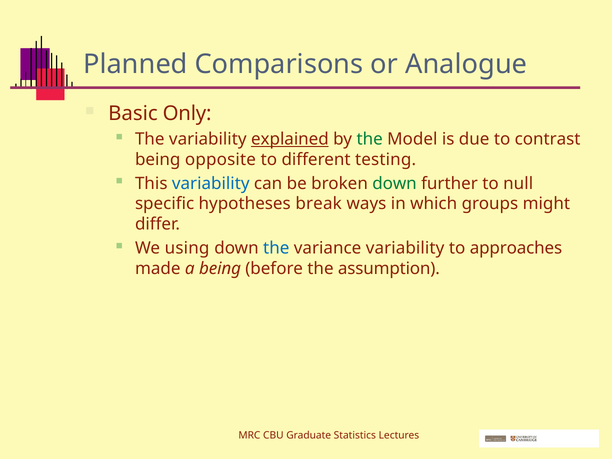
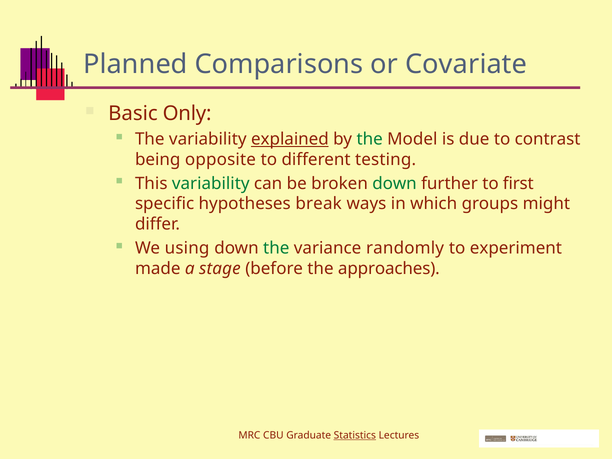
Analogue: Analogue -> Covariate (466, 64)
variability colour: blue -> green (211, 183)
null: null -> first (518, 183)
the colour: blue -> green (276, 248)
variance variability: variability -> randomly (405, 248)
approaches: approaches -> experiment (516, 248)
a being: being -> stage (220, 268)
assumption: assumption -> approaches (389, 268)
Statistics underline: none -> present (355, 435)
